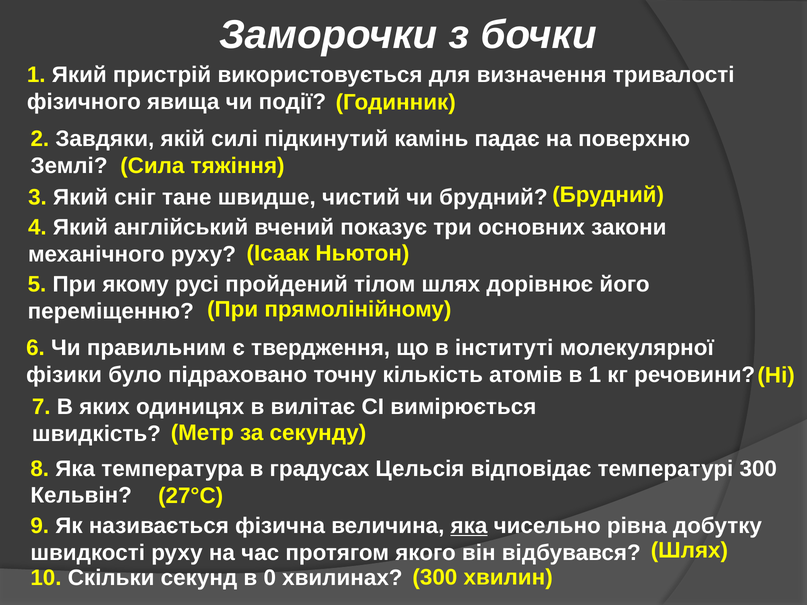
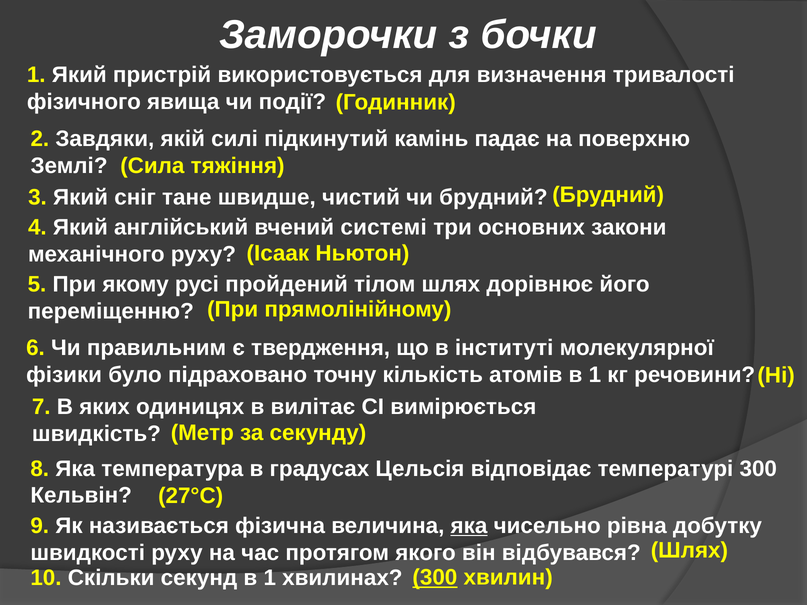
показує: показує -> системі (384, 227)
секунд в 0: 0 -> 1 (270, 578)
300 underline: none -> present (435, 578)
